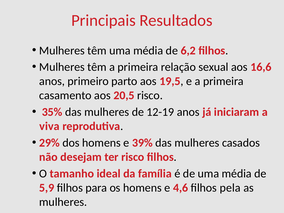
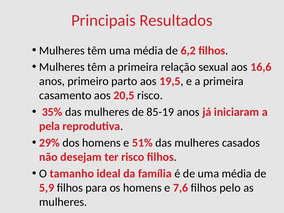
12-19: 12-19 -> 85-19 (160, 112)
viva: viva -> pela (50, 126)
39%: 39% -> 51% (142, 143)
4,6: 4,6 -> 7,6 (181, 188)
pela: pela -> pelo (230, 188)
